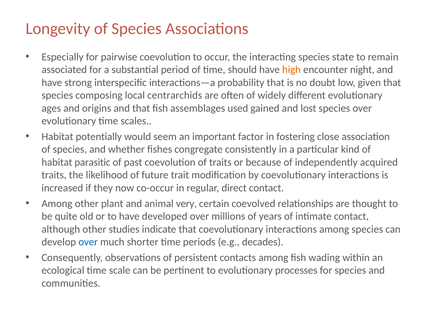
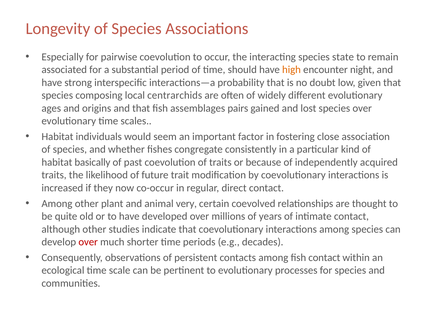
used: used -> pairs (238, 108)
potentially: potentially -> individuals (99, 136)
parasitic: parasitic -> basically (92, 162)
over colour: blue -> red (88, 241)
fish wading: wading -> contact (324, 257)
